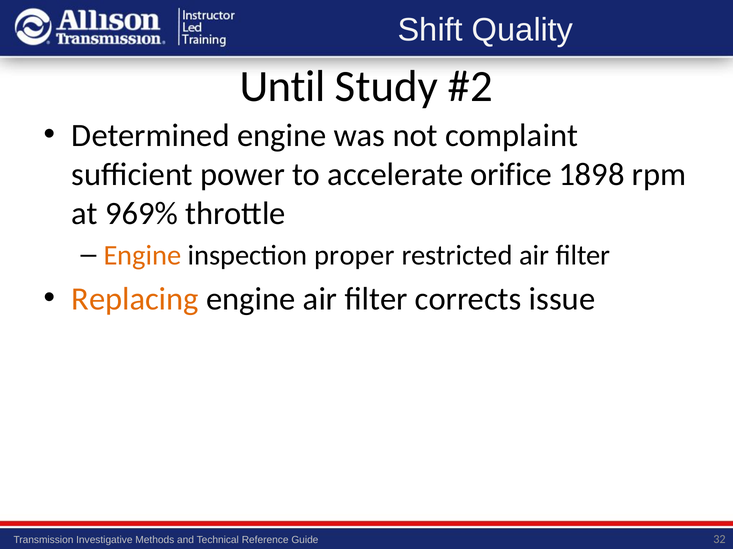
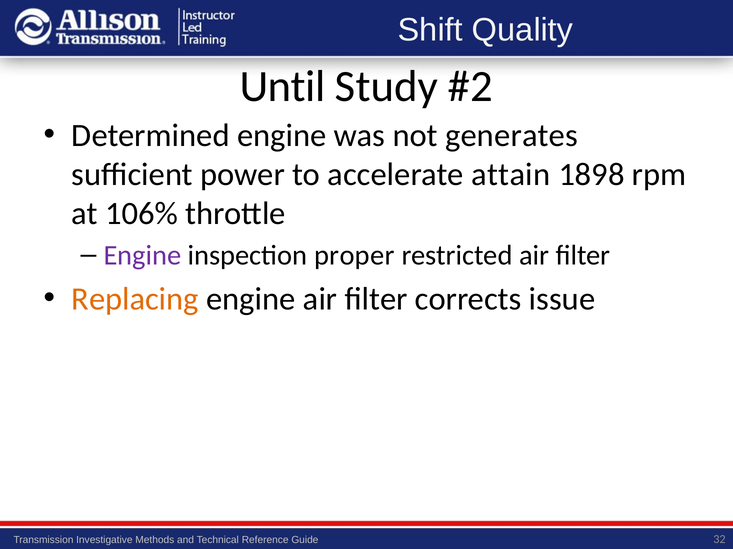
complaint: complaint -> generates (512, 135)
orifice: orifice -> attain (511, 175)
969%: 969% -> 106% (141, 214)
Engine colour: orange -> purple (142, 256)
